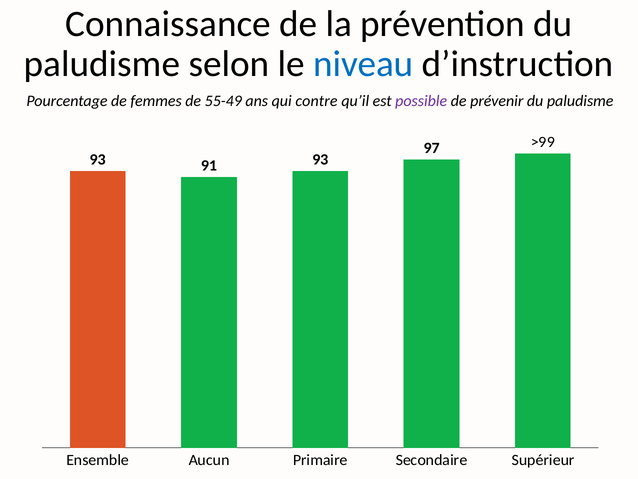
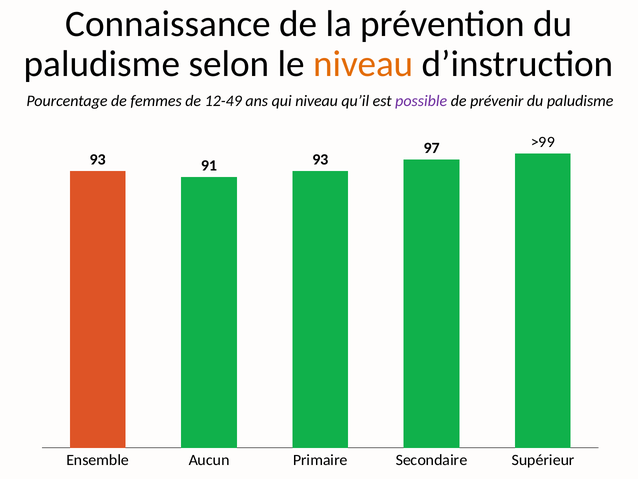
niveau colour: blue -> orange (363, 64)
55-49: 55-49 -> 12-49 (223, 101)
qui contre: contre -> niveau (317, 101)
